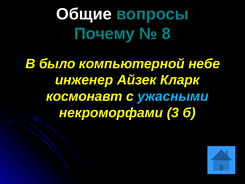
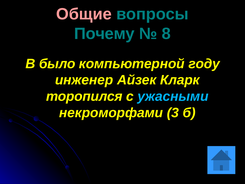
Общие colour: white -> pink (84, 14)
небе: небе -> году (204, 64)
космонавт: космонавт -> торопился (84, 96)
